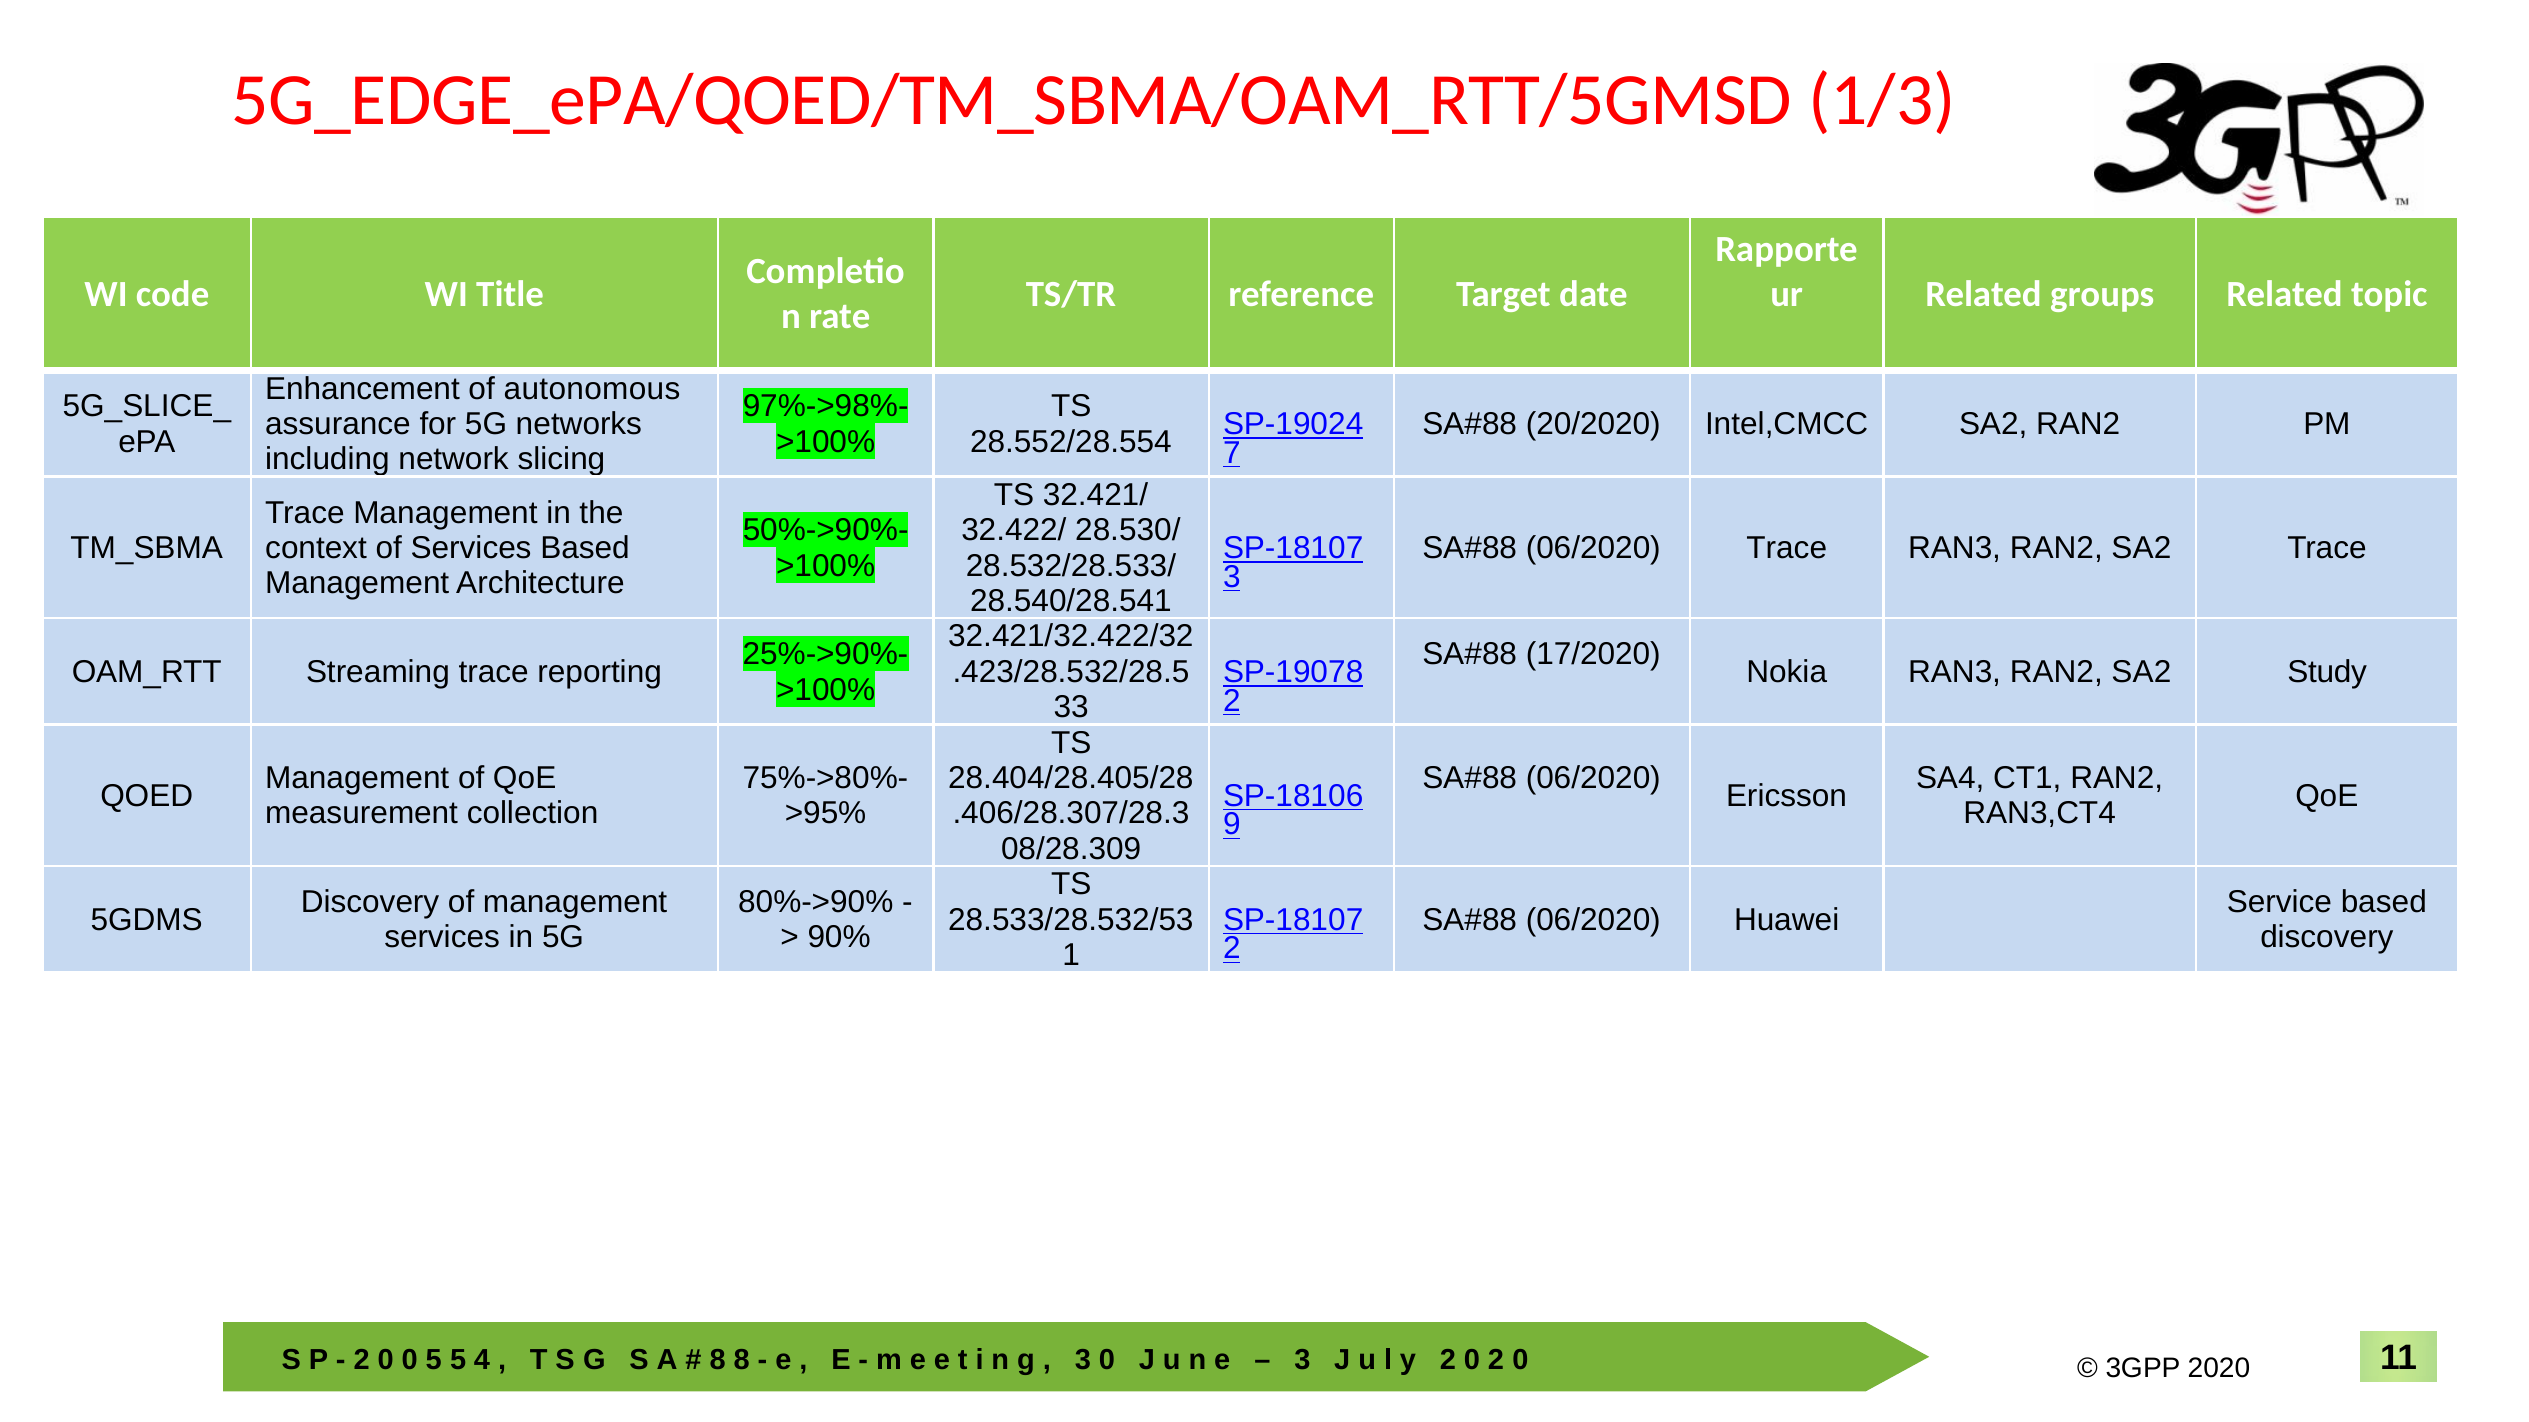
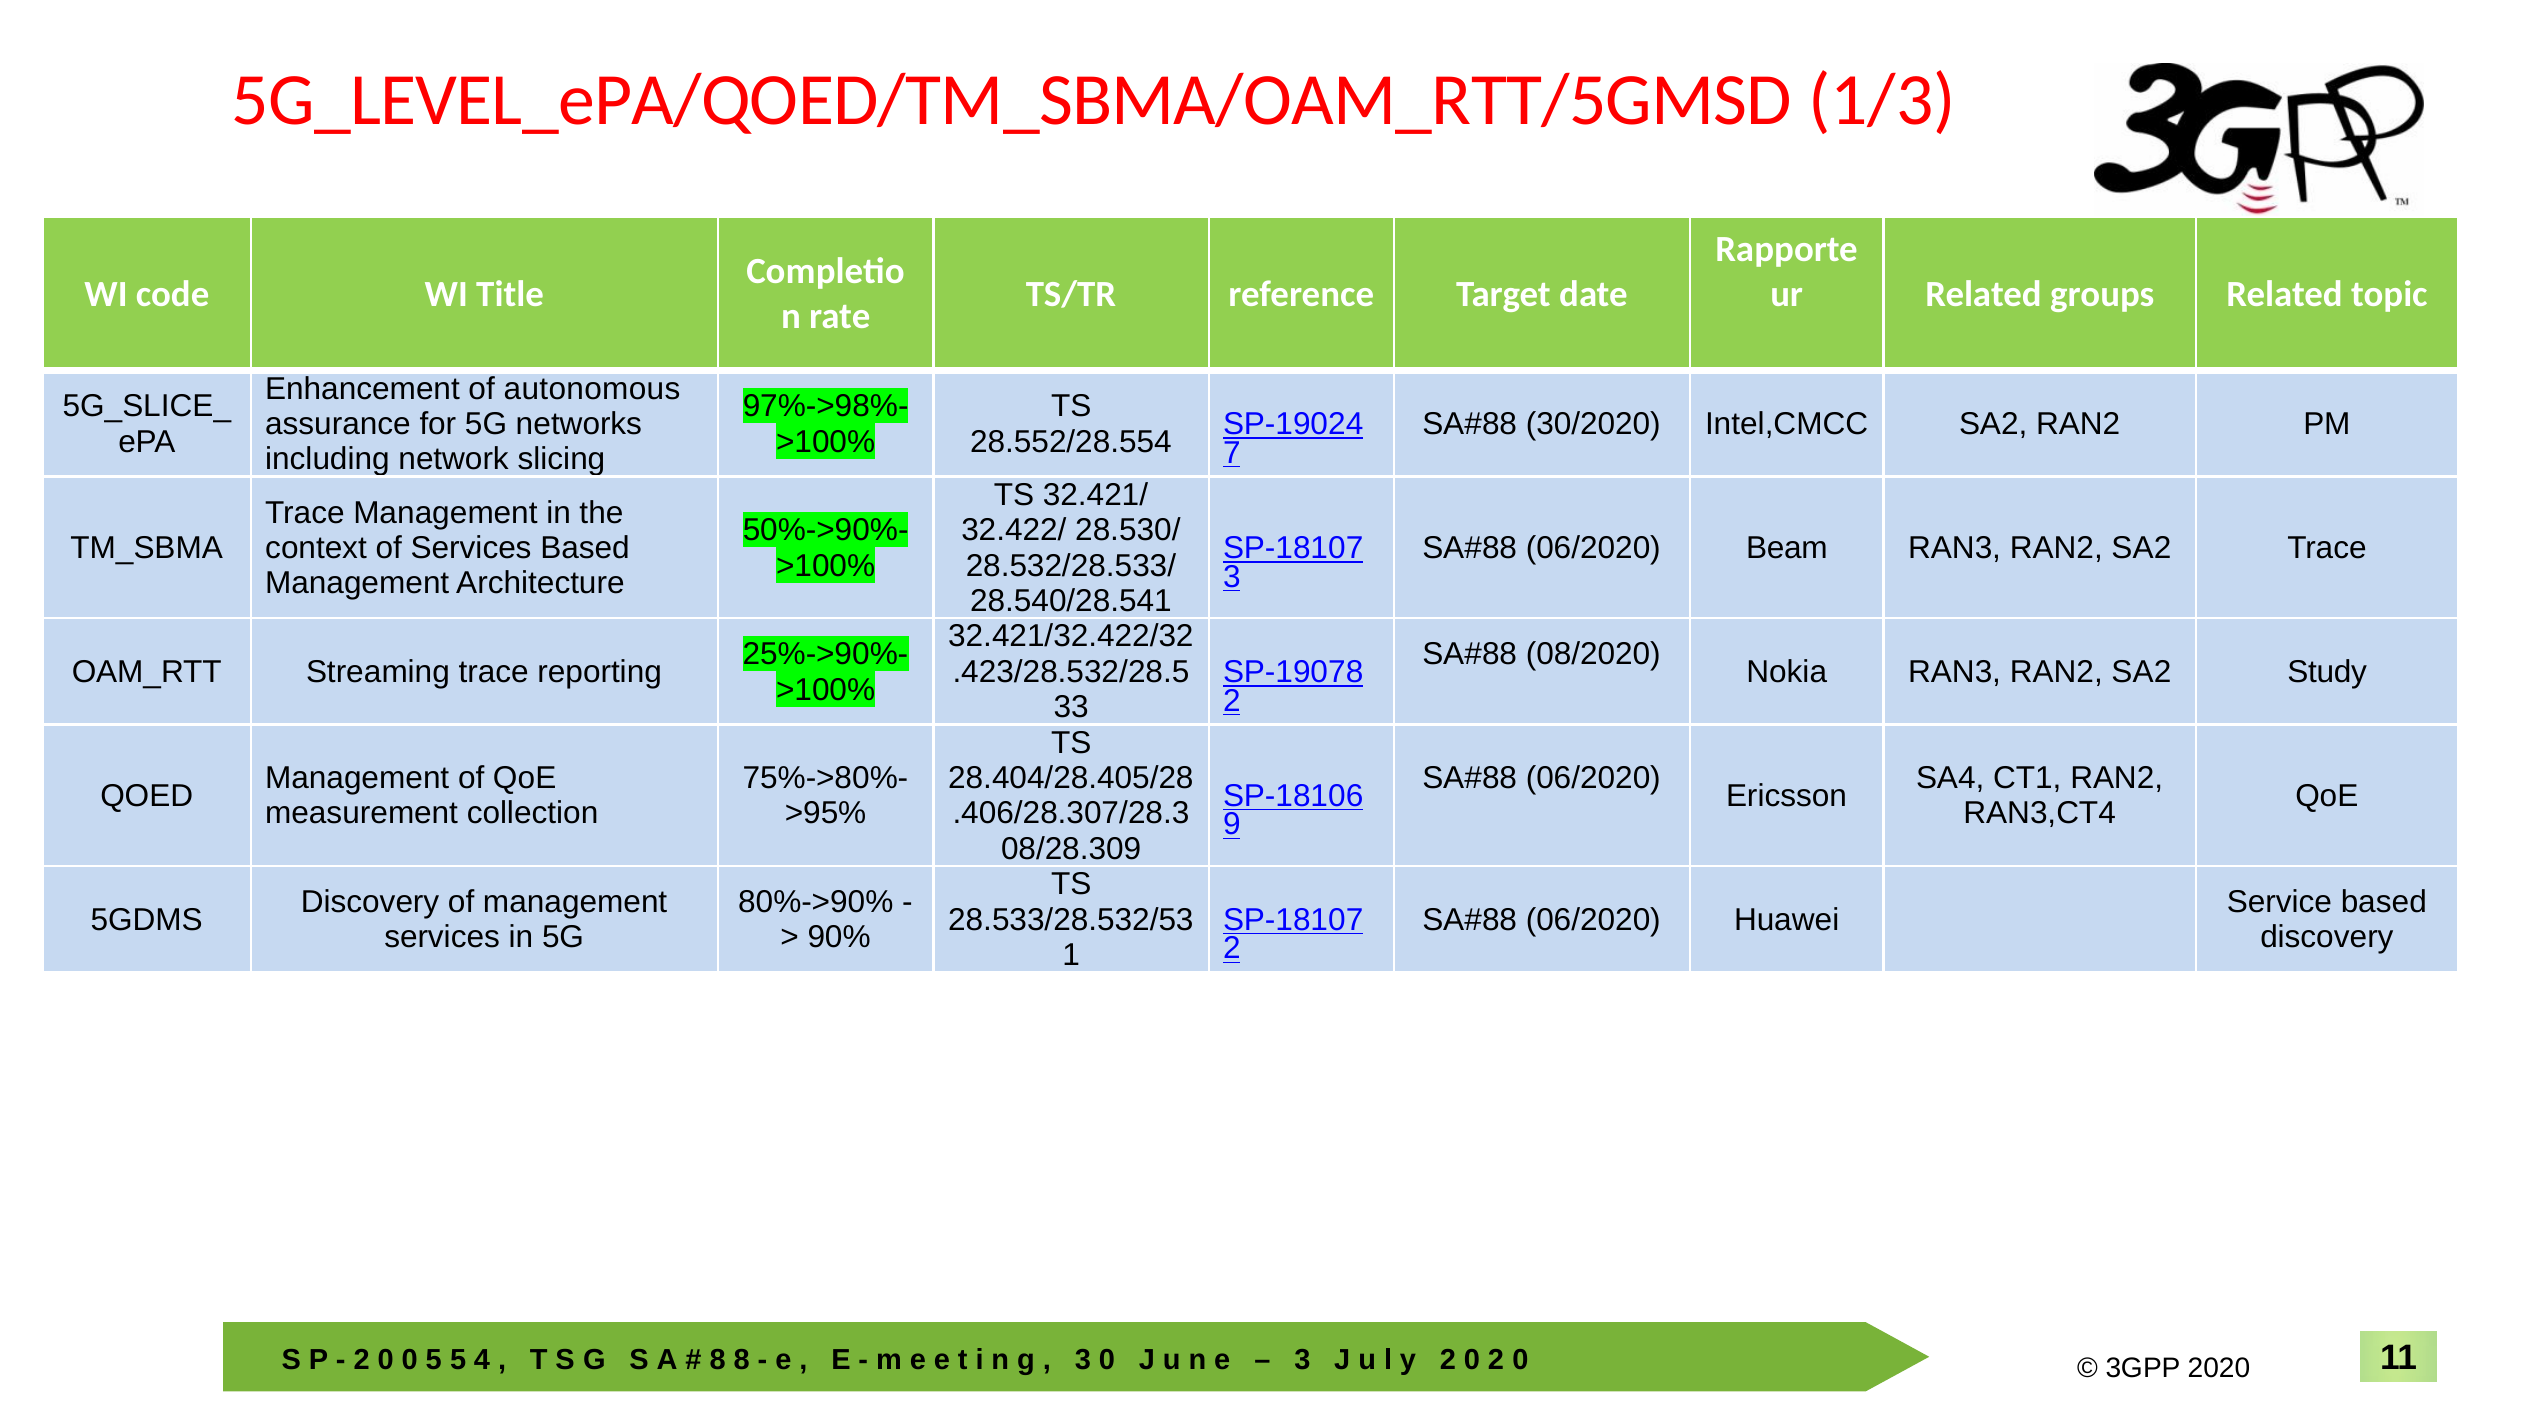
5G_EDGE_ePA/QOED/TM_SBMA/OAM_RTT/5GMSD: 5G_EDGE_ePA/QOED/TM_SBMA/OAM_RTT/5GMSD -> 5G_LEVEL_ePA/QOED/TM_SBMA/OAM_RTT/5GMSD (1012, 100)
20/2020: 20/2020 -> 30/2020 (1593, 424)
06/2020 Trace: Trace -> Beam (1787, 548)
17/2020: 17/2020 -> 08/2020 (1593, 654)
